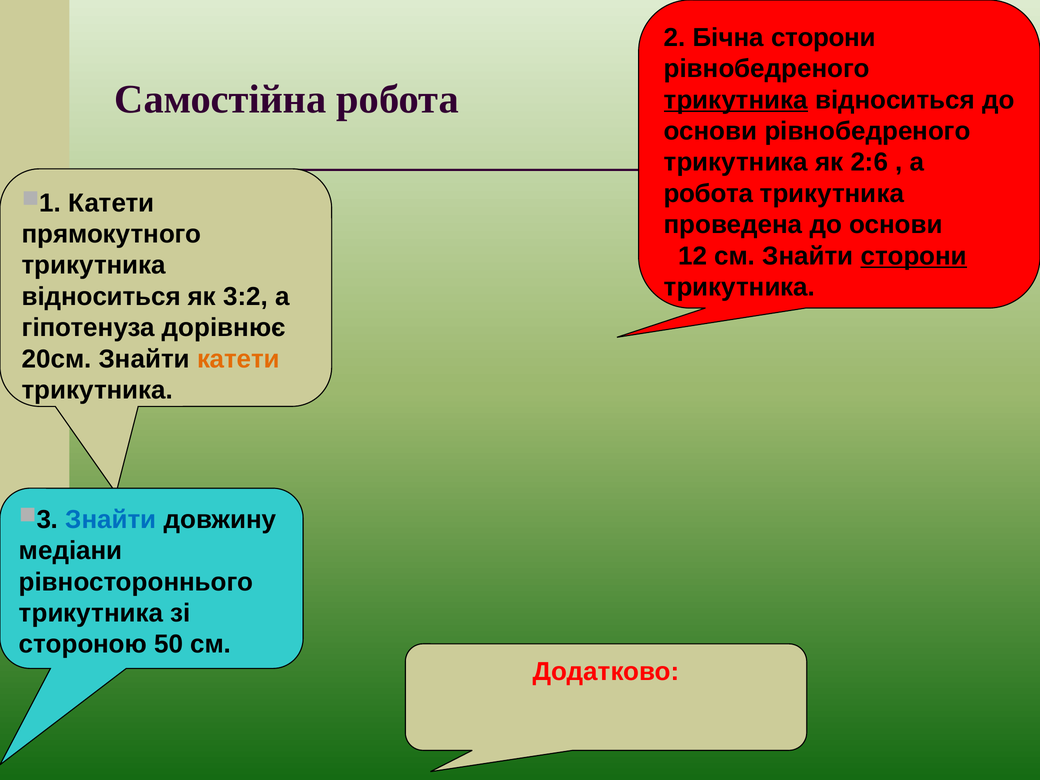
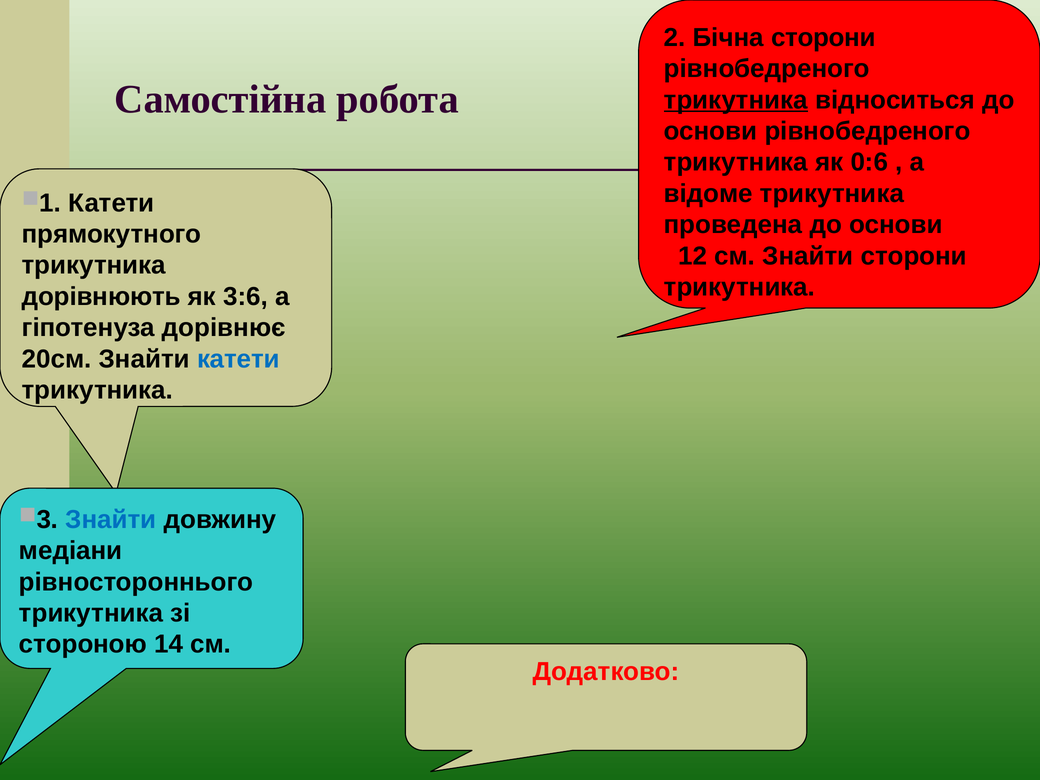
2:6: 2:6 -> 0:6 (869, 162)
робота: робота -> відоме (708, 194)
сторони underline: present -> none (914, 256)
відноситься: відноситься -> дорівнюють (101, 297)
3:2: 3:2 -> 3:6 (245, 297)
катети colour: orange -> blue (238, 359)
50: 50 -> 14 (169, 644)
